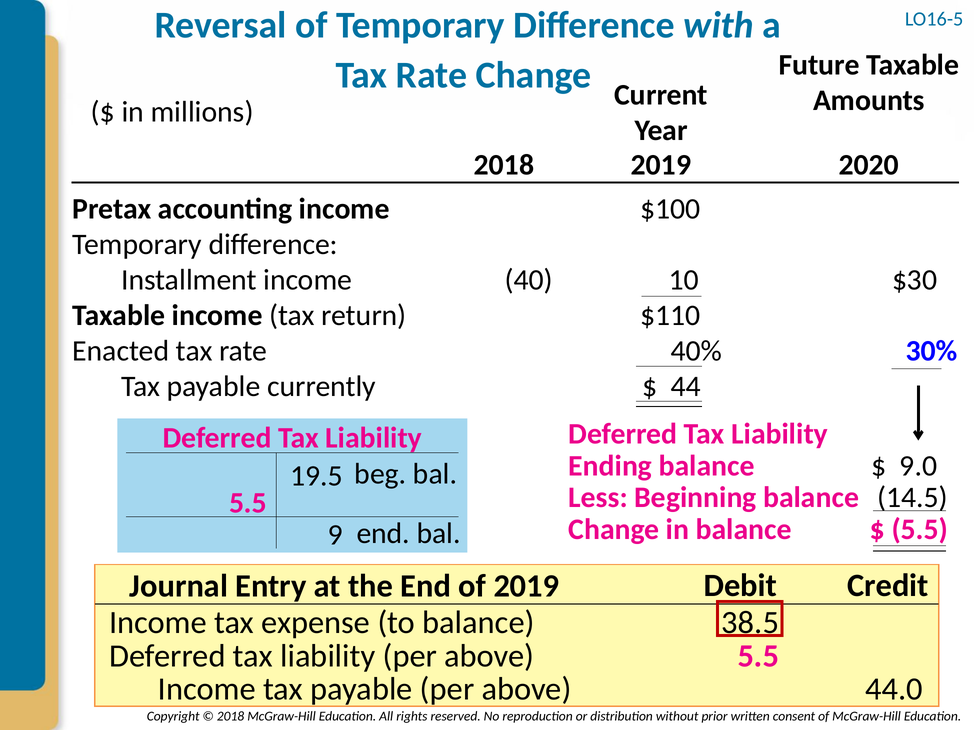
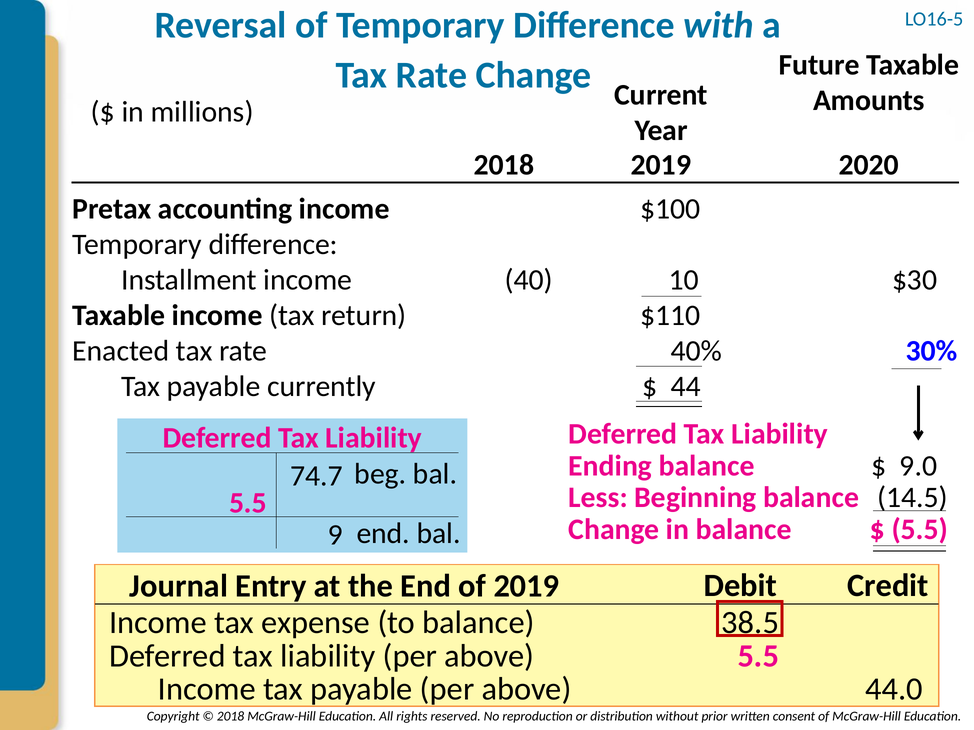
19.5: 19.5 -> 74.7 (316, 476)
